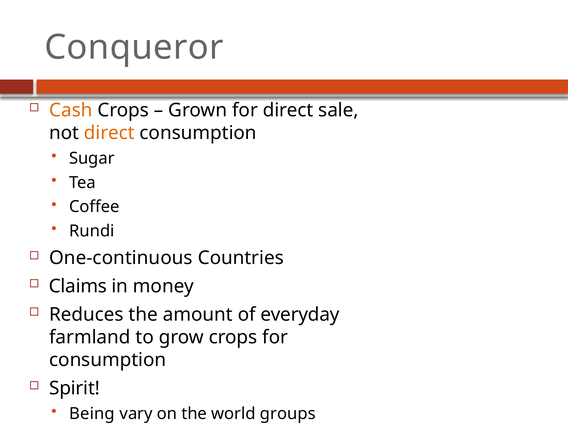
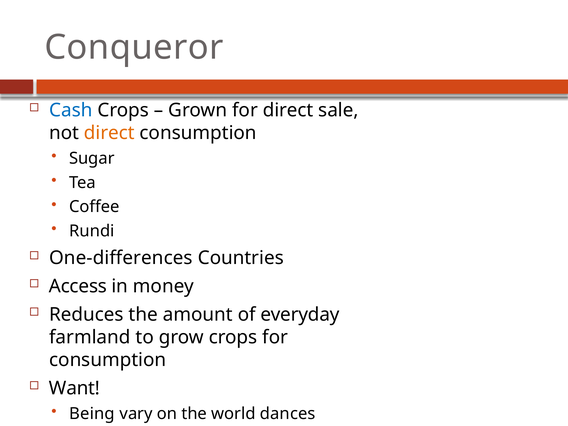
Cash colour: orange -> blue (71, 110)
One-continuous: One-continuous -> One-differences (121, 258)
Claims: Claims -> Access (78, 286)
Spirit: Spirit -> Want (74, 388)
groups: groups -> dances (288, 414)
